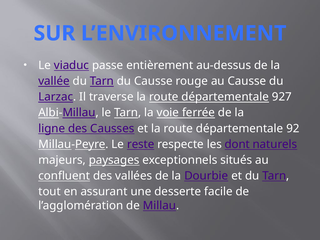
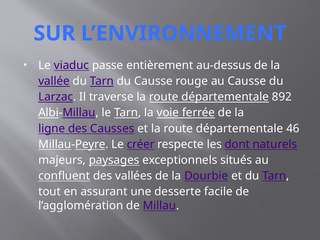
927: 927 -> 892 (282, 97)
92: 92 -> 46 (293, 128)
reste: reste -> créer (141, 144)
